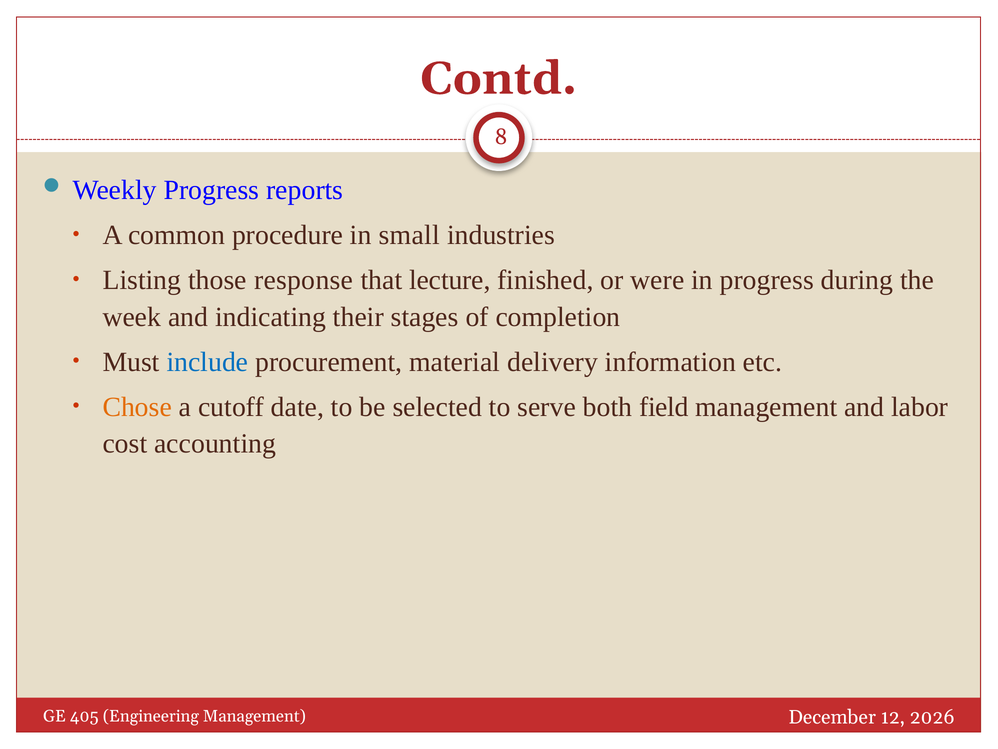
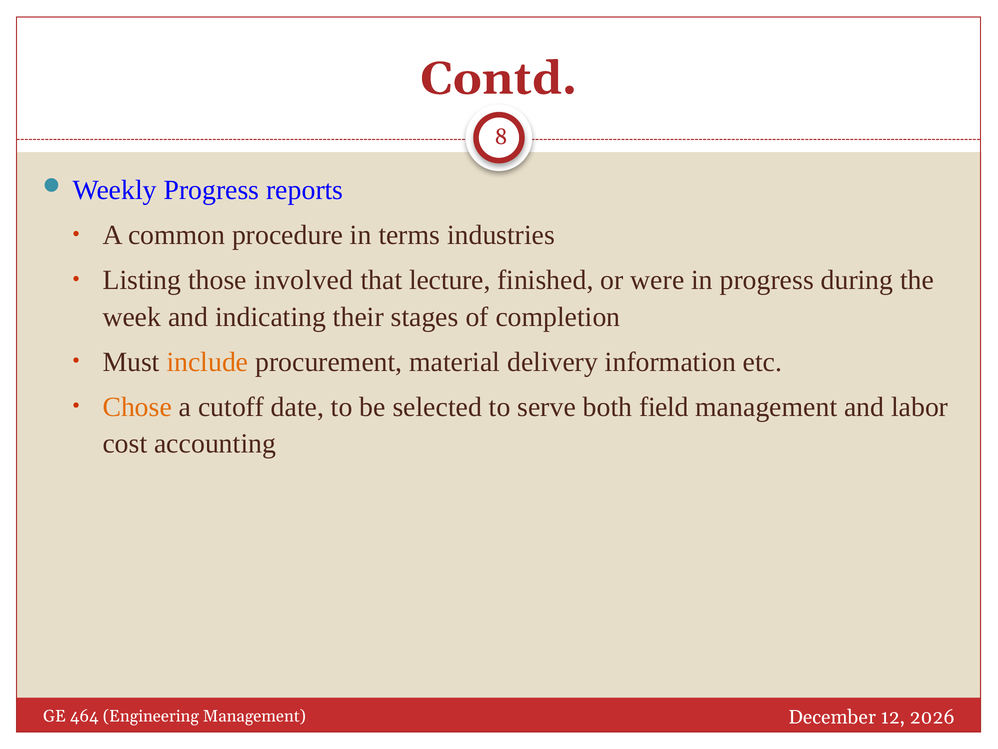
small: small -> terms (409, 235)
response: response -> involved (304, 280)
include colour: blue -> orange (207, 362)
405: 405 -> 464 (84, 716)
